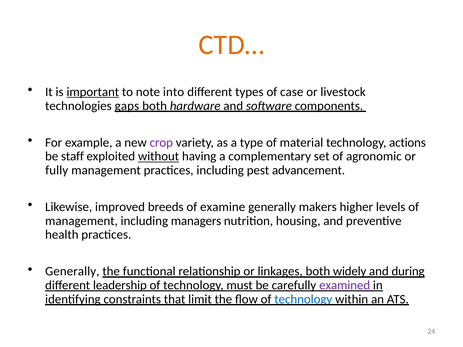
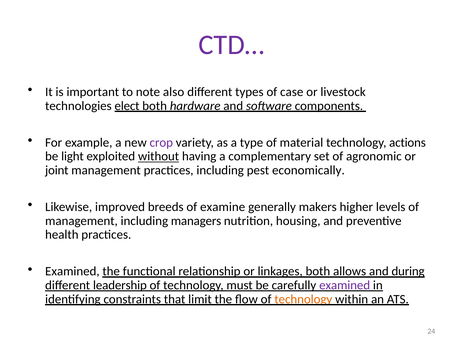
CTD… colour: orange -> purple (231, 45)
important underline: present -> none (93, 92)
into: into -> also (174, 92)
gaps: gaps -> elect (127, 106)
staff: staff -> light (72, 156)
fully: fully -> joint (57, 170)
advancement: advancement -> economically (308, 170)
Generally: Generally -> Examined (72, 272)
widely: widely -> allows (350, 272)
technology colour: blue -> orange (303, 299)
